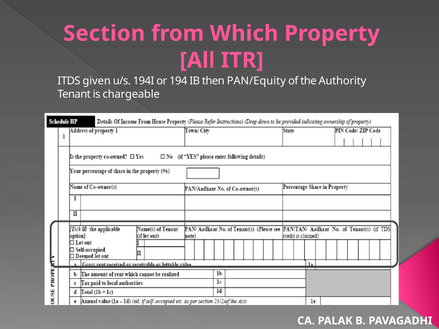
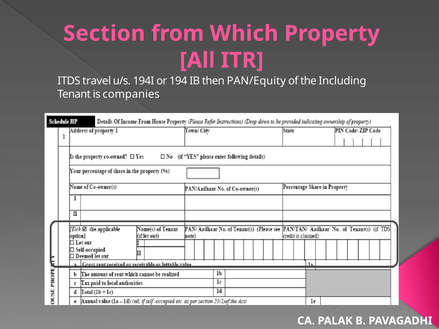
given: given -> travel (97, 81)
Authority: Authority -> Including (342, 81)
chargeable: chargeable -> companies (131, 94)
